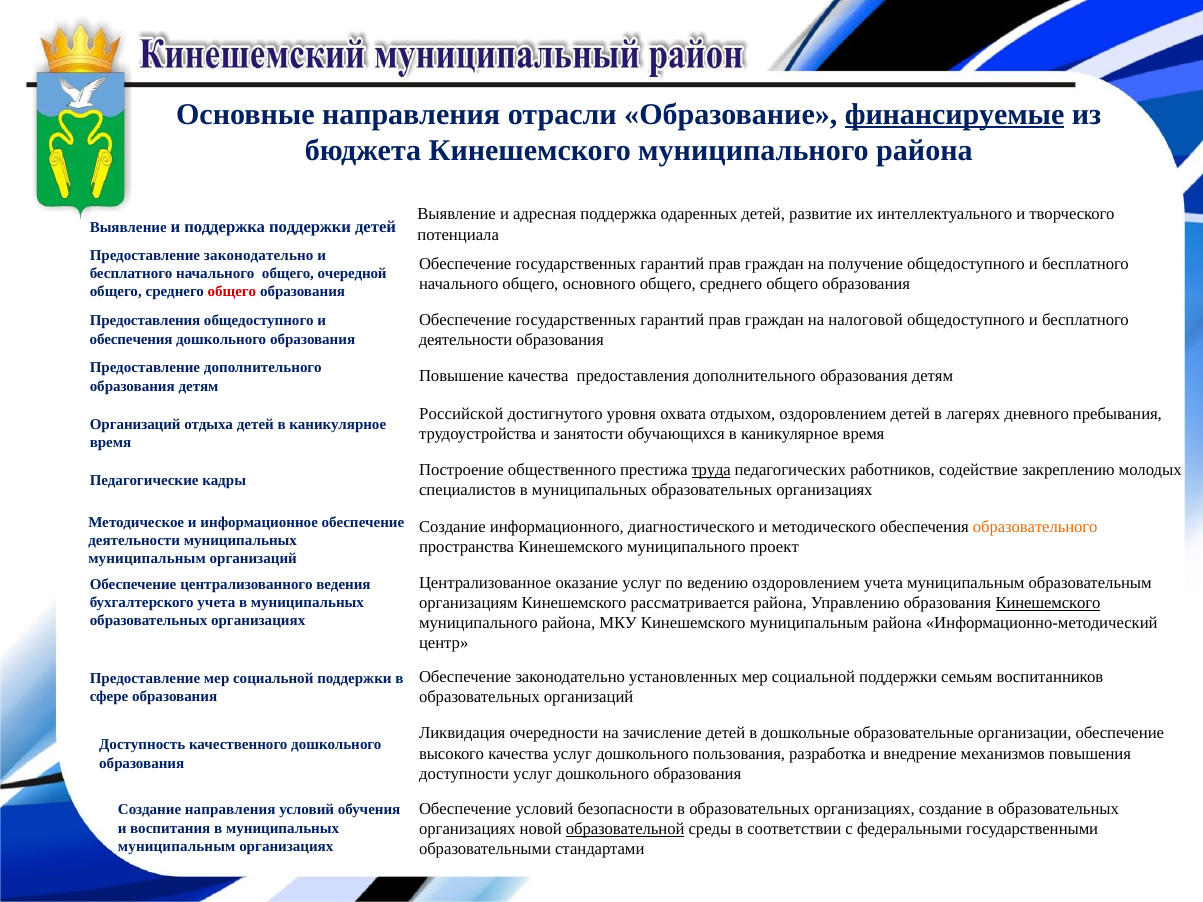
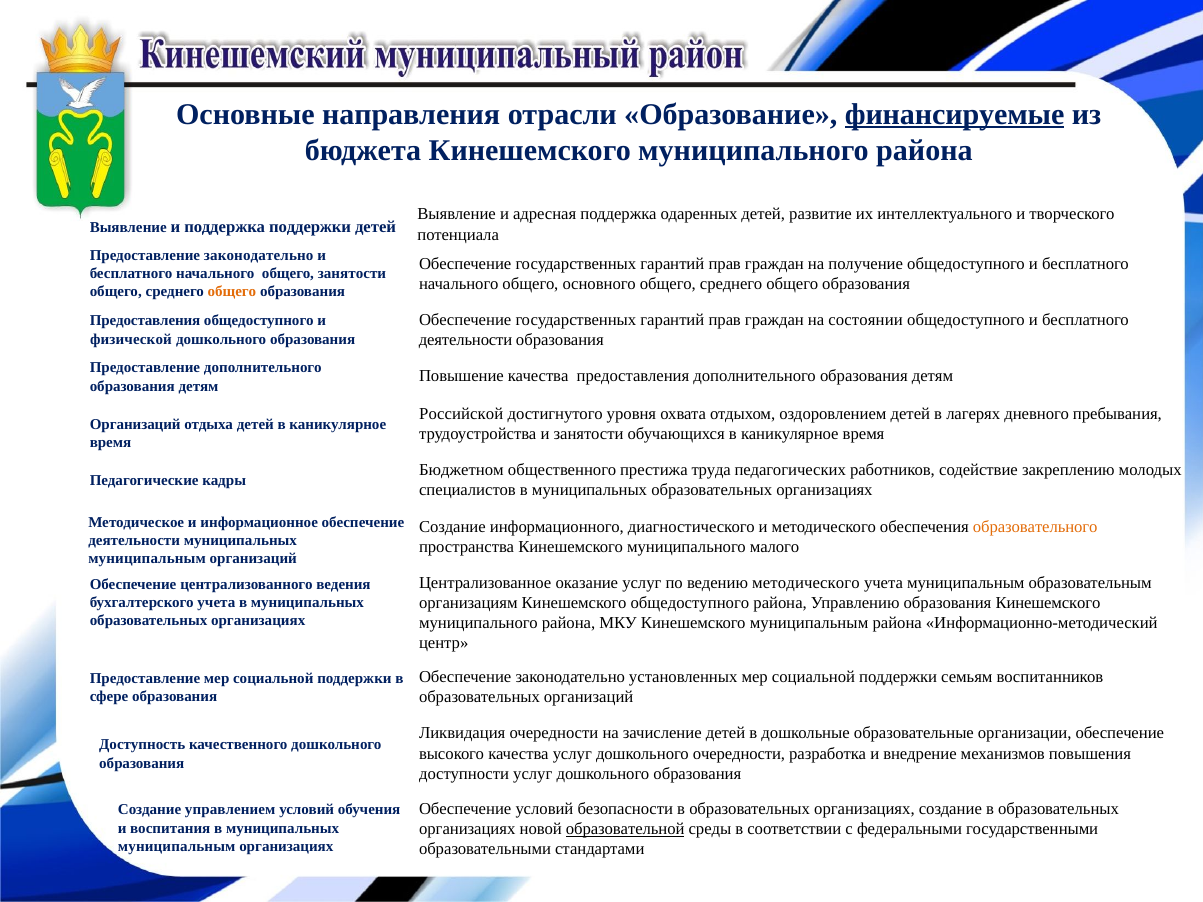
общего очередной: очередной -> занятости (352, 274)
общего colour: red -> orange (232, 292)
налоговой: налоговой -> состоянии (866, 320)
обеспечения: обеспечения -> физической (131, 339)
Построение: Построение -> Бюджетном (461, 471)
труда underline: present -> none (711, 471)
проект: проект -> малого (775, 547)
ведению оздоровлением: оздоровлением -> методического (806, 583)
Кинешемского рассматривается: рассматривается -> общедоступного (690, 603)
Кинешемского underline: present -> none (1048, 603)
дошкольного пользования: пользования -> очередности (739, 754)
Создание направления: направления -> управлением (230, 810)
